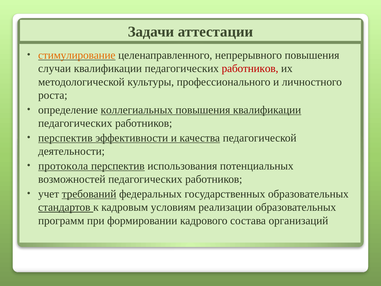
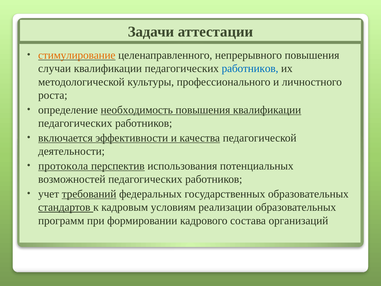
работников colour: red -> blue (250, 68)
коллегиальных: коллегиальных -> необходимость (137, 110)
перспектив: перспектив -> включается (65, 138)
